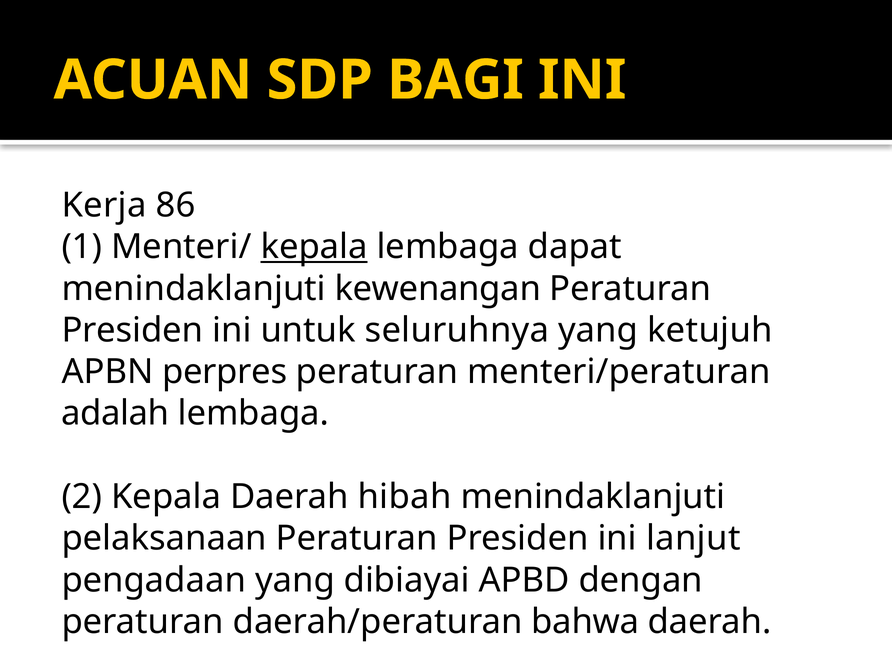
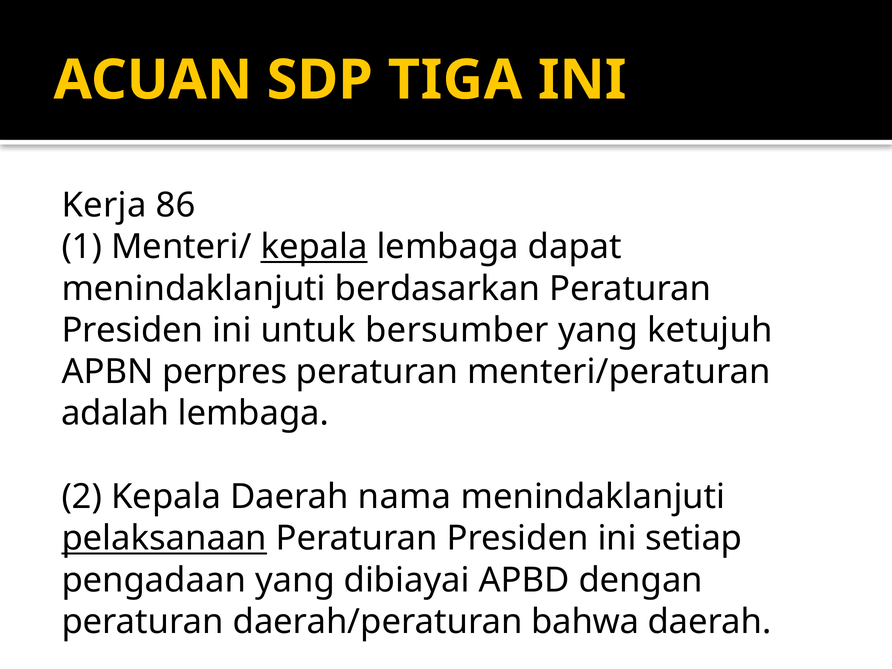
BAGI: BAGI -> TIGA (455, 80)
kewenangan: kewenangan -> berdasarkan (438, 289)
seluruhnya: seluruhnya -> bersumber (457, 330)
hibah: hibah -> nama (405, 497)
pelaksanaan underline: none -> present (164, 539)
lanjut: lanjut -> setiap (694, 539)
